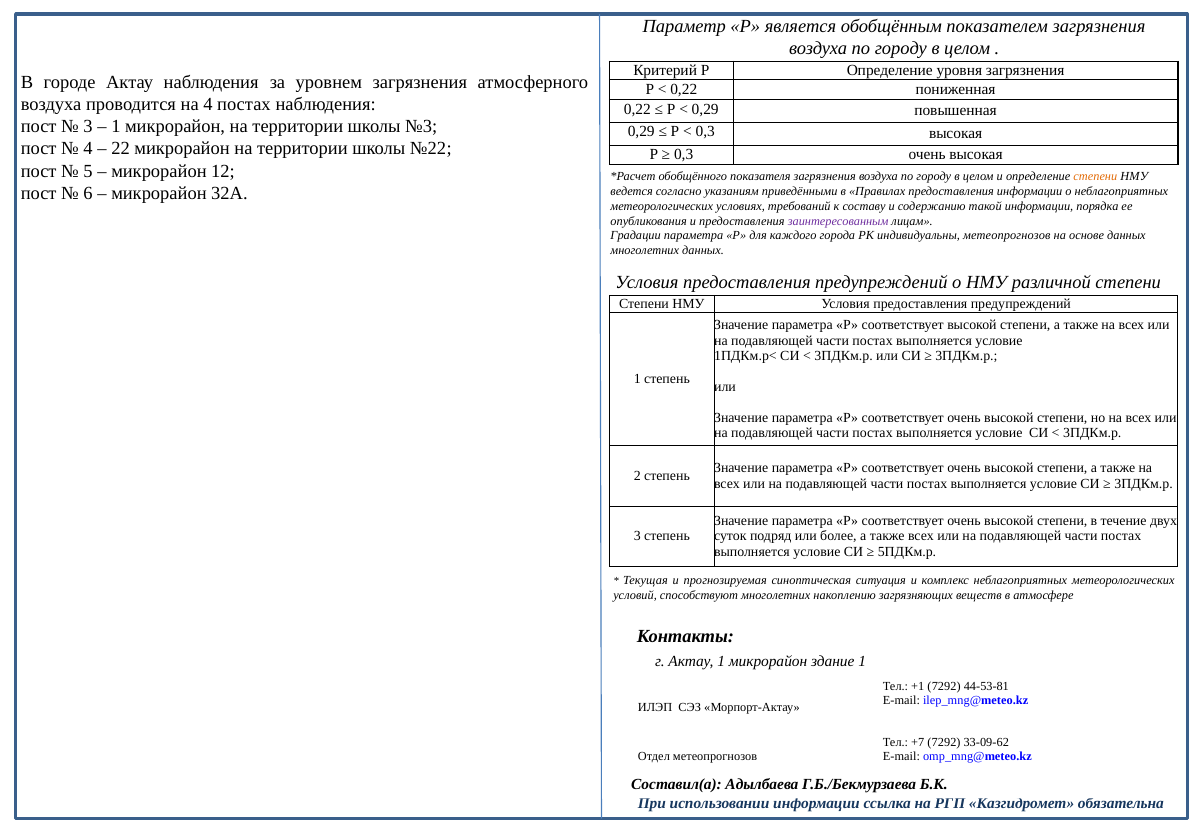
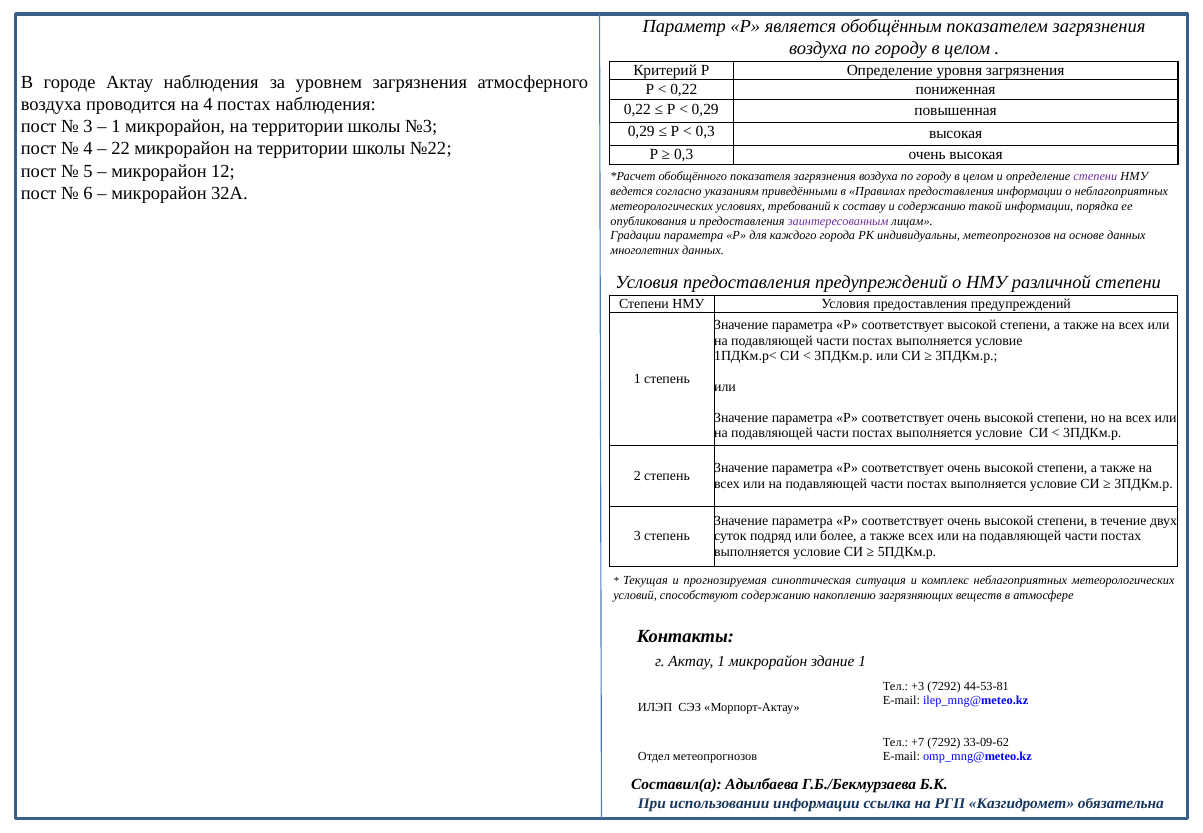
степени colour: orange -> purple (1095, 177)
способствуют многолетних: многолетних -> содержанию (776, 595)
+1: +1 -> +3 (918, 687)
